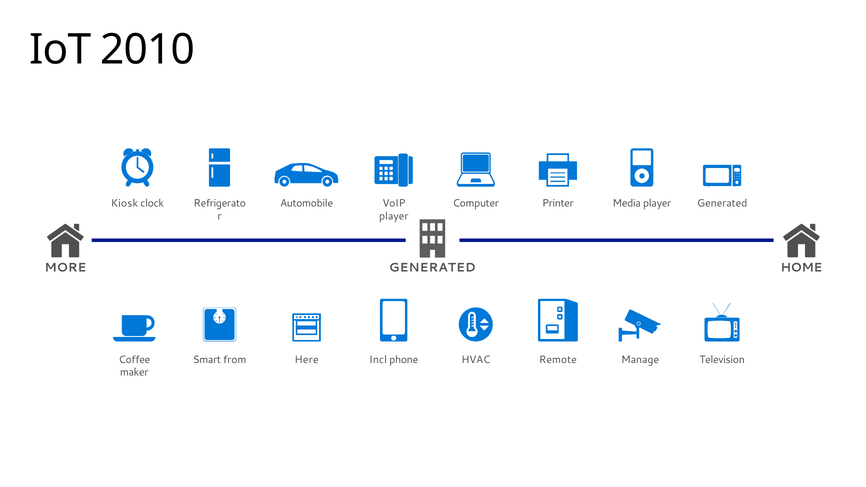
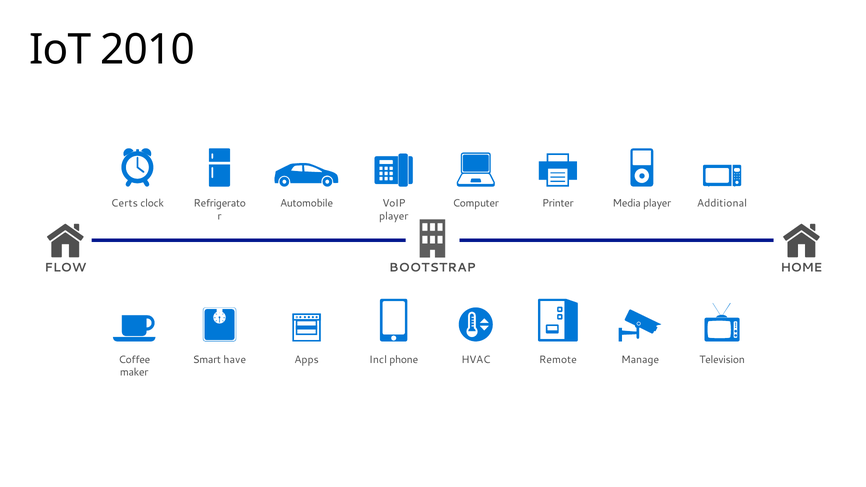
Kiosk: Kiosk -> Certs (124, 204)
Generated: Generated -> Additional (722, 204)
MORE: MORE -> FLOW (65, 267)
GENERATED: GENERATED -> BOOTSTRAP (432, 267)
from: from -> have (235, 360)
Here: Here -> Apps (307, 360)
